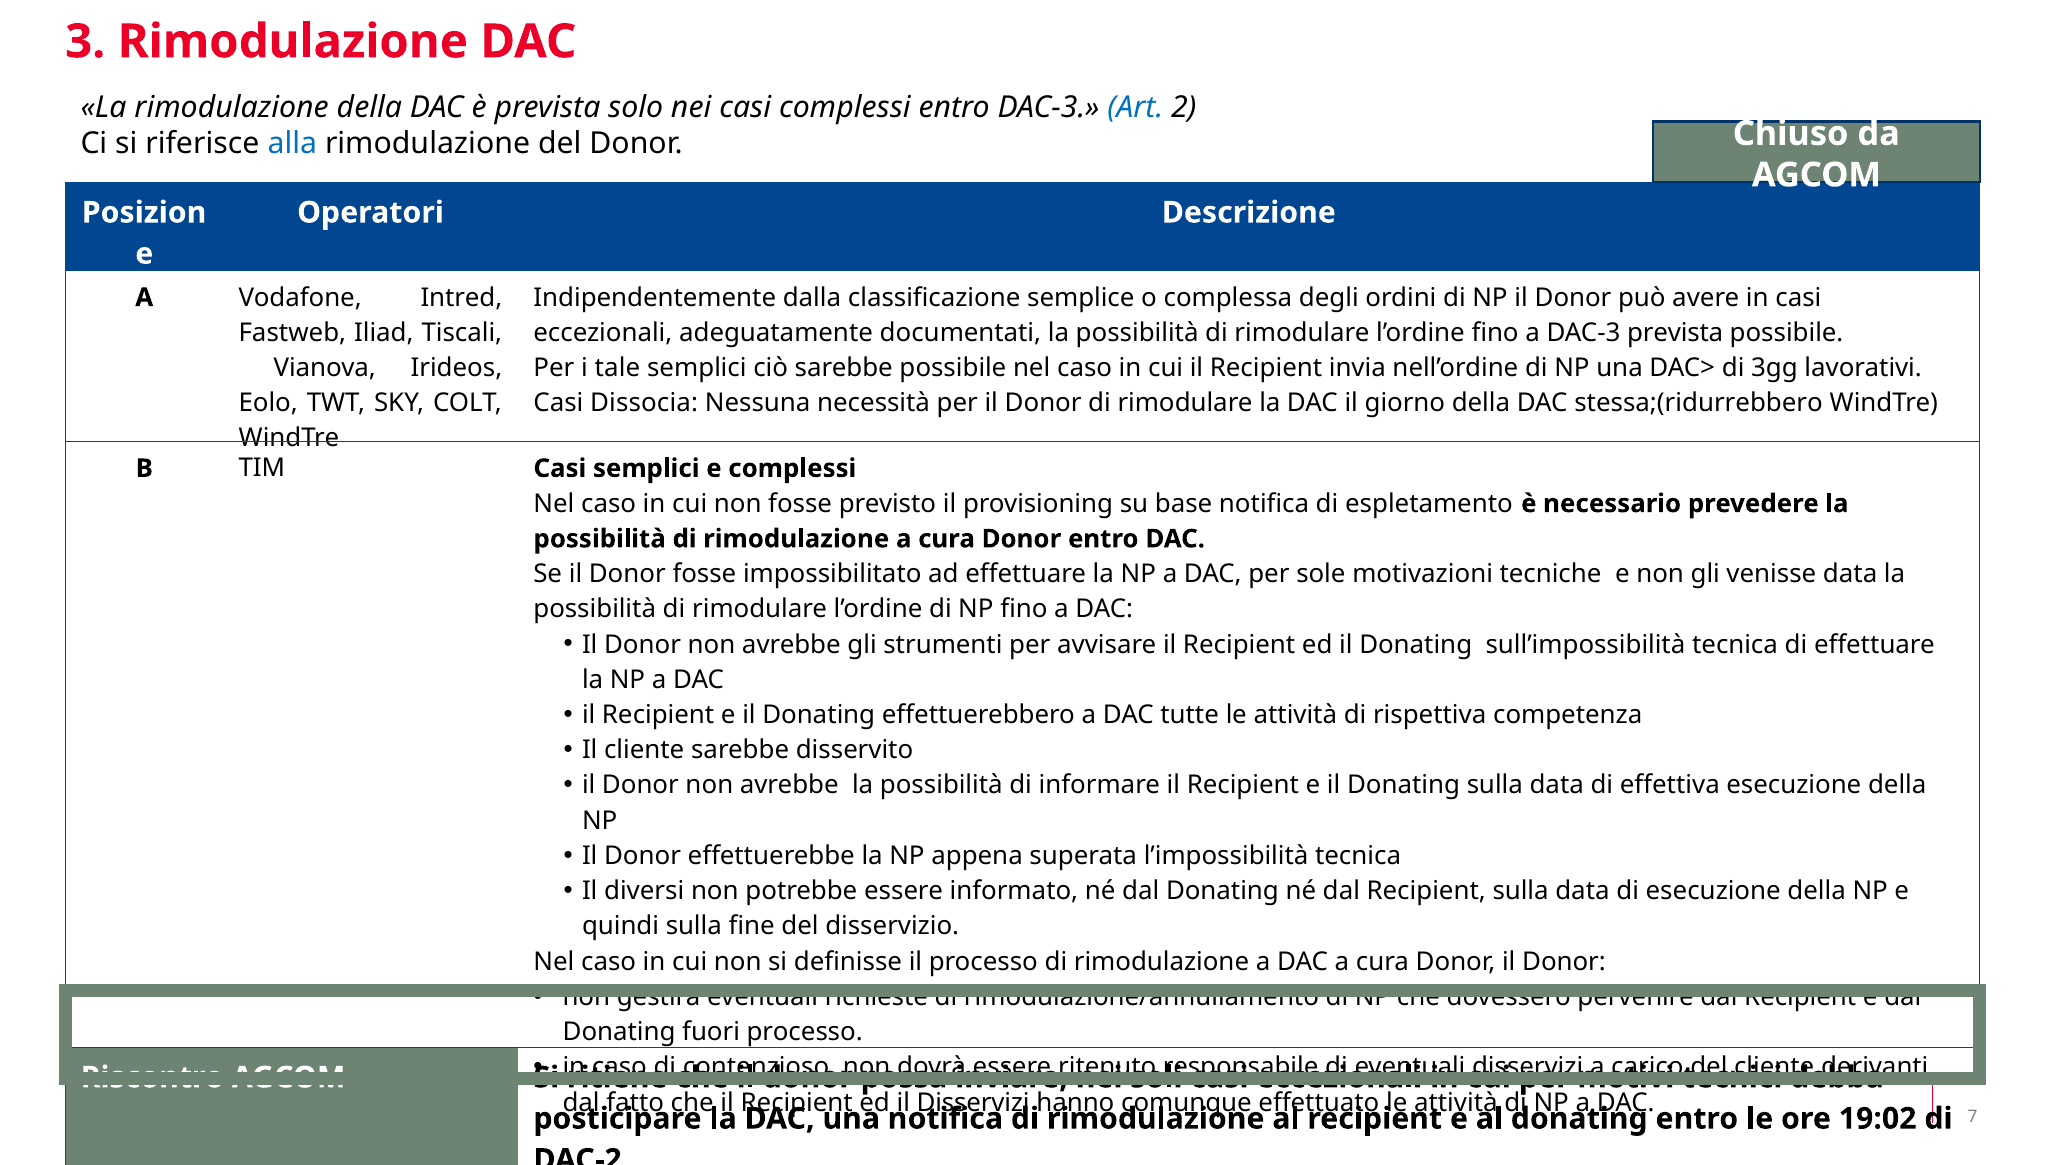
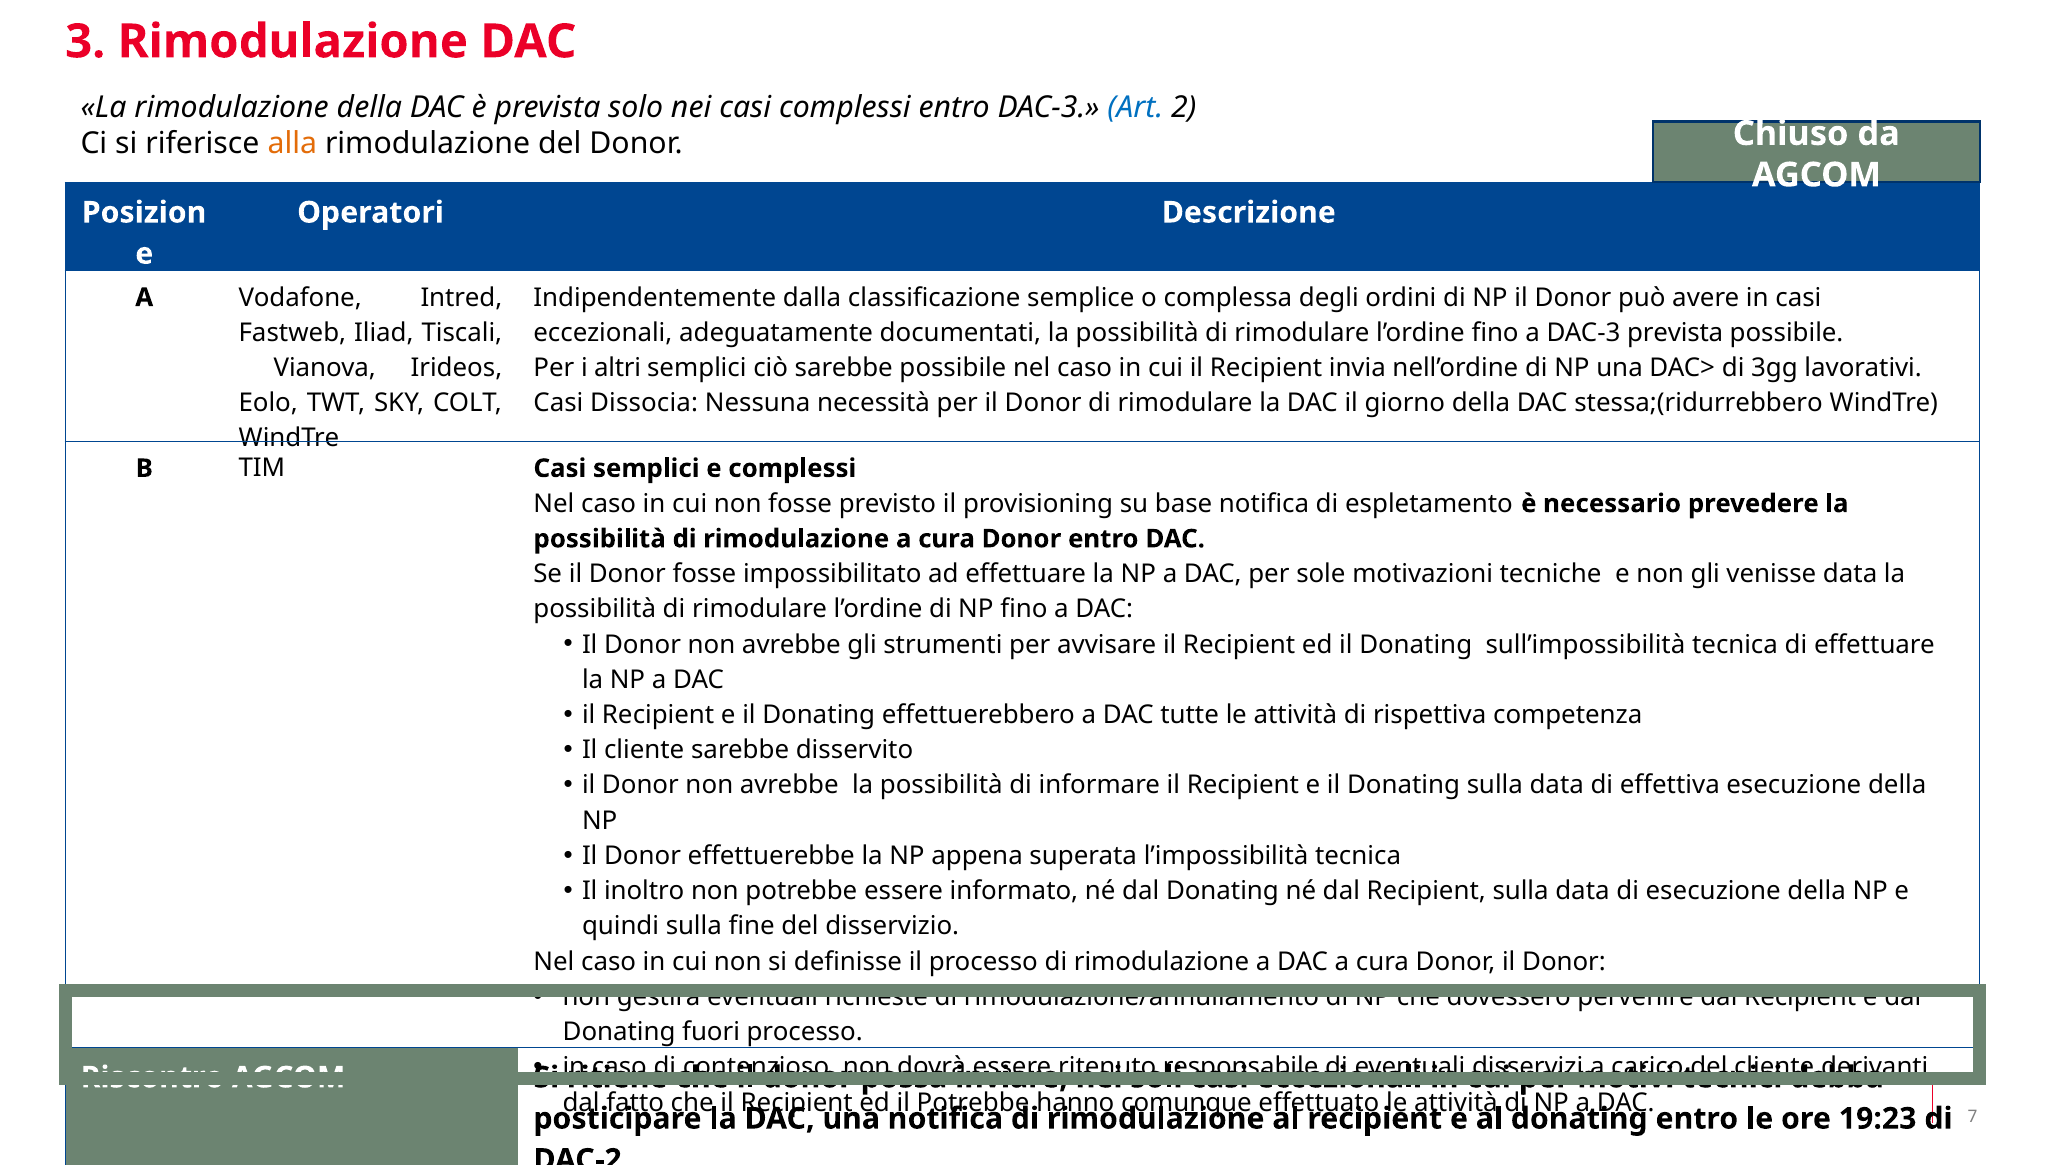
alla colour: blue -> orange (292, 144)
tale: tale -> altri (618, 368)
diversi: diversi -> inoltro (644, 891)
il Disservizi: Disservizi -> Potrebbe (973, 1103)
19:02: 19:02 -> 19:23 (1878, 1119)
